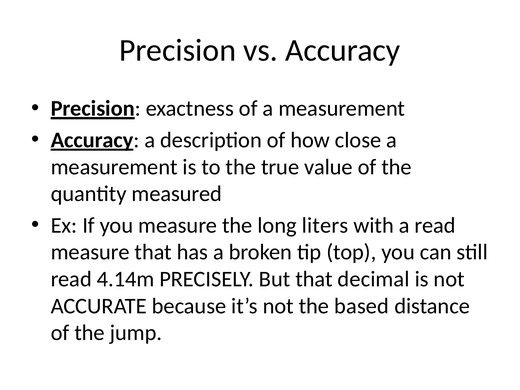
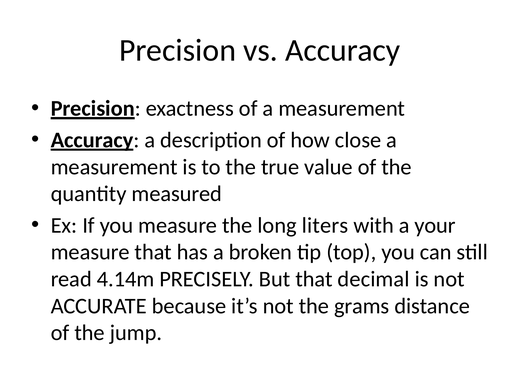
a read: read -> your (435, 225)
based: based -> grams (362, 306)
